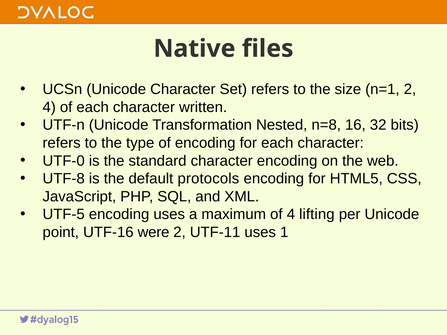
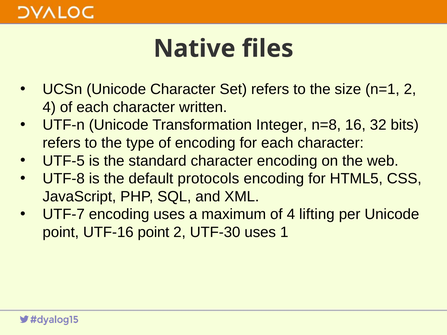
Nested: Nested -> Integer (282, 125)
UTF-0: UTF-0 -> UTF-5 (64, 161)
UTF-5: UTF-5 -> UTF-7 (64, 215)
UTF-16 were: were -> point (154, 232)
UTF-11: UTF-11 -> UTF-30 (215, 232)
